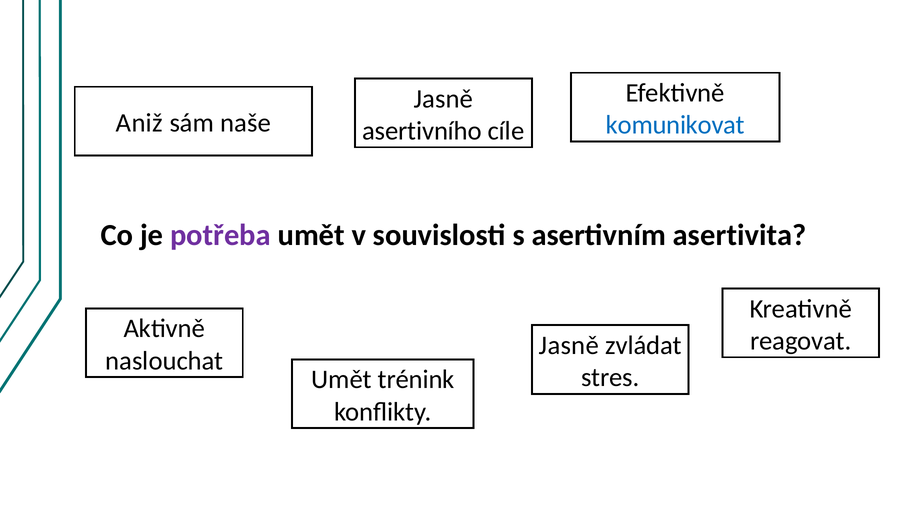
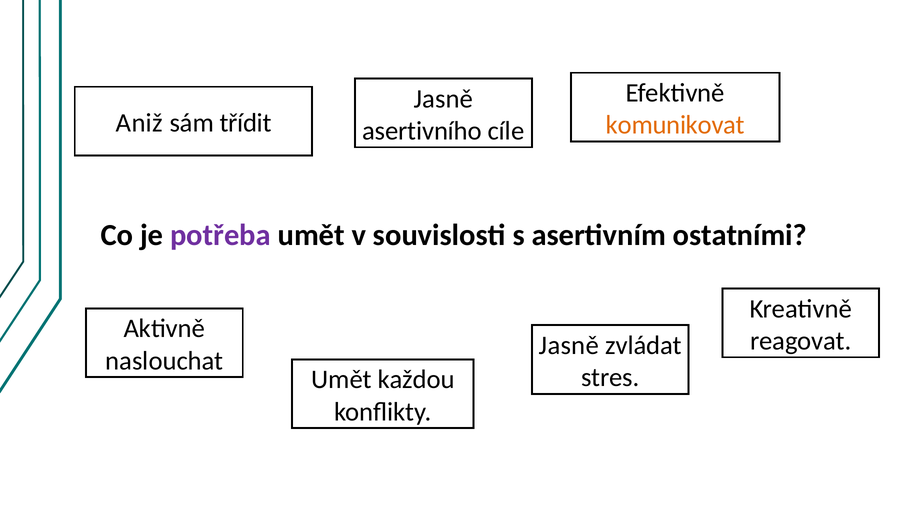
naše: naše -> třídit (246, 123)
komunikovat colour: blue -> orange (675, 125)
asertivita: asertivita -> ostatními (740, 235)
trénink: trénink -> každou (416, 380)
